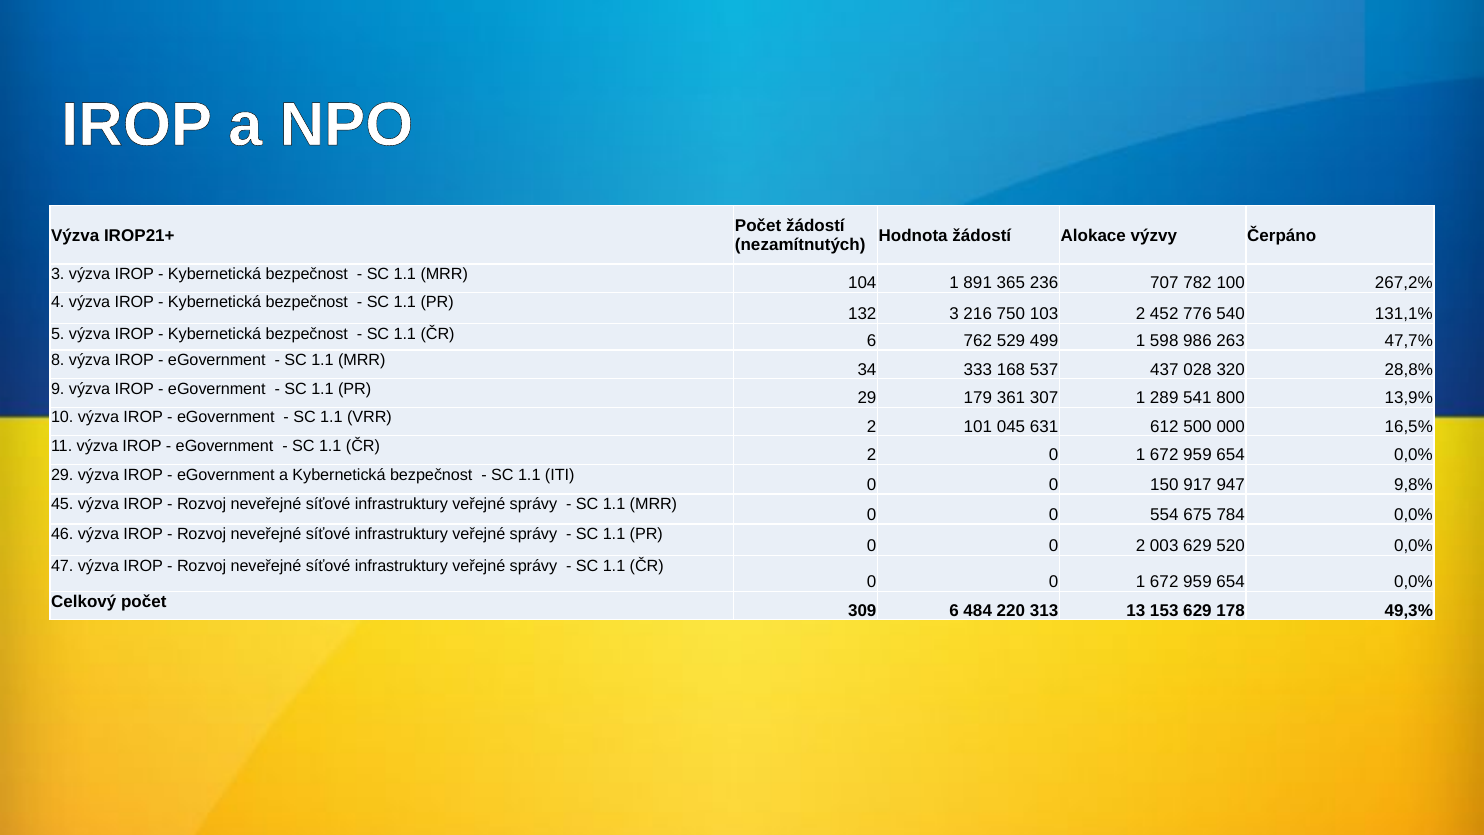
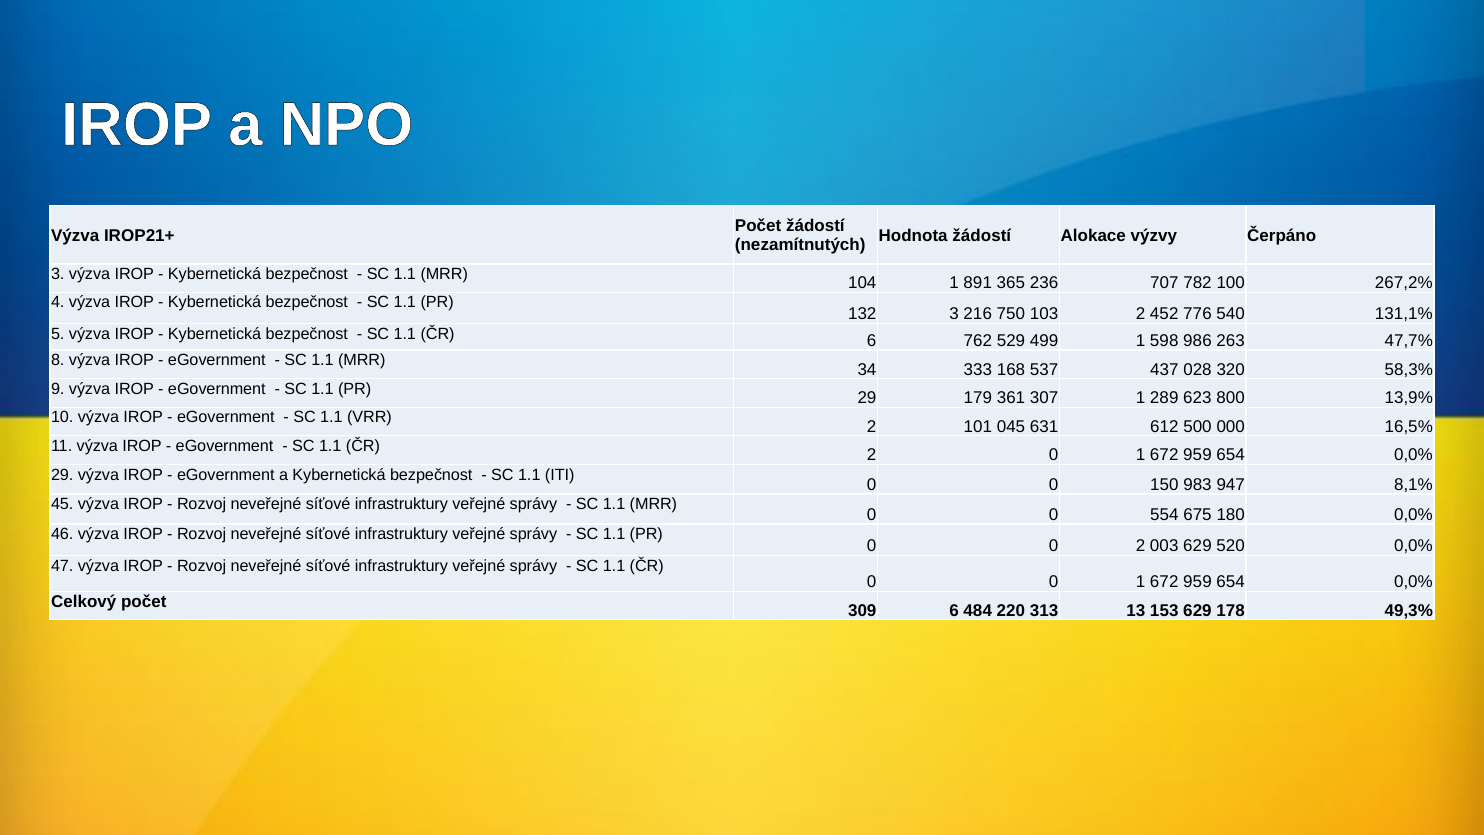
28,8%: 28,8% -> 58,3% (1409, 369)
541: 541 -> 623 (1197, 398)
917: 917 -> 983 (1198, 485)
9,8%: 9,8% -> 8,1% (1413, 485)
784: 784 -> 180 (1231, 515)
